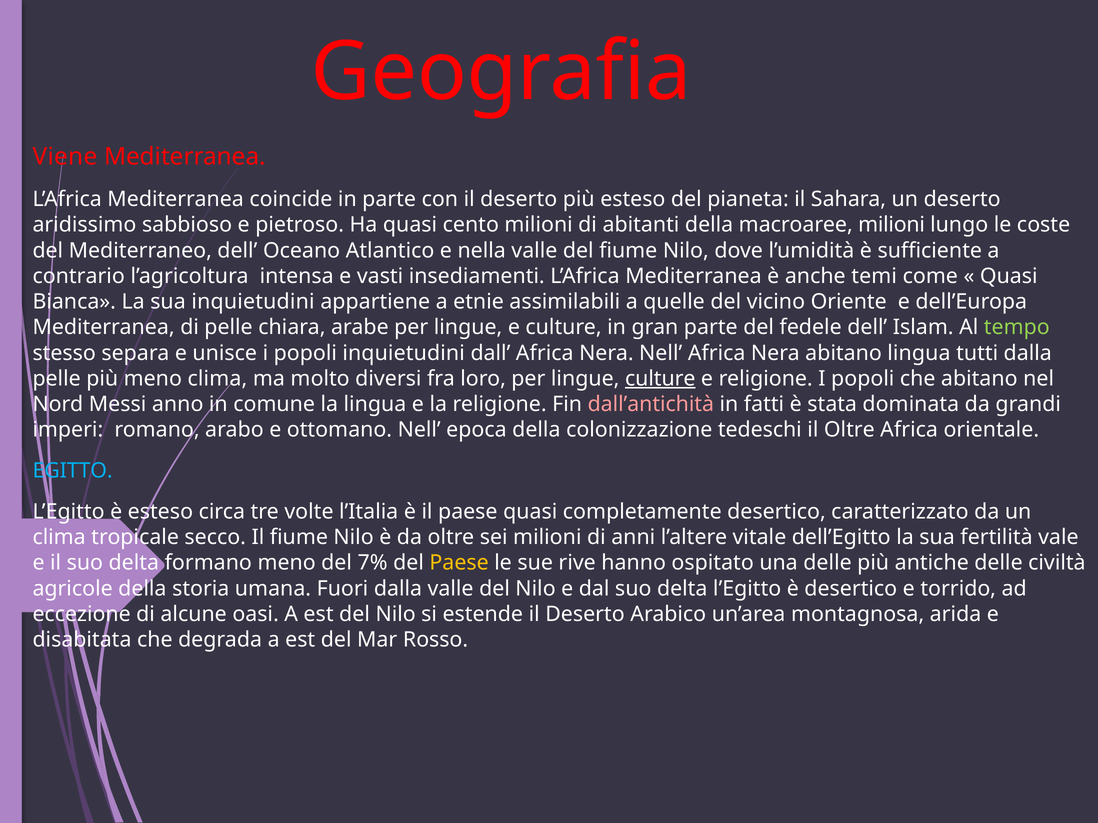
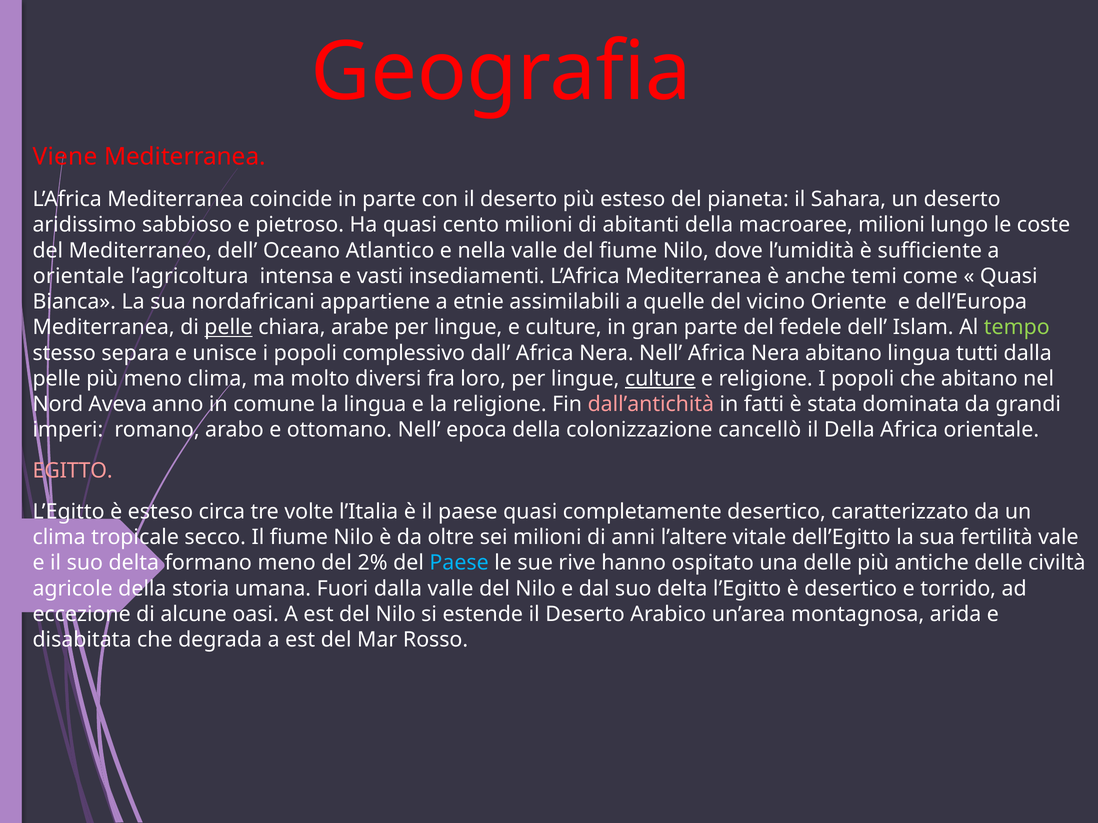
contrario: contrario -> orientale (79, 276)
sua inquietudini: inquietudini -> nordafricani (253, 302)
pelle underline: none -> present (229, 328)
popoli inquietudini: inquietudini -> complessivo (404, 353)
Messi: Messi -> Aveva (118, 405)
tedeschi: tedeschi -> cancellò (760, 430)
il Oltre: Oltre -> Della (849, 430)
EGITTO colour: light blue -> pink (73, 471)
7%: 7% -> 2% (373, 563)
Paese colour: yellow -> light blue (459, 563)
